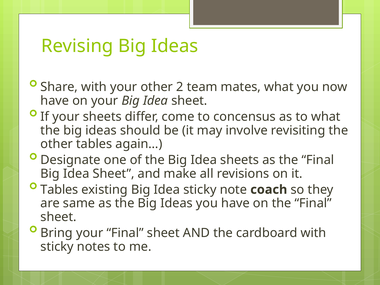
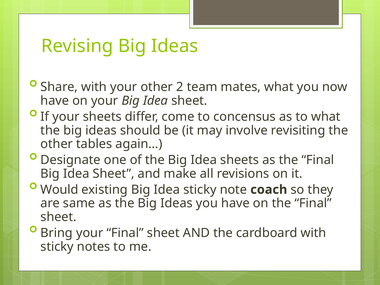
Tables: Tables -> Would (59, 190)
